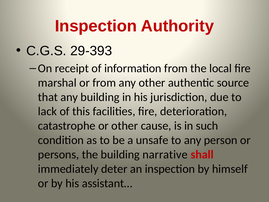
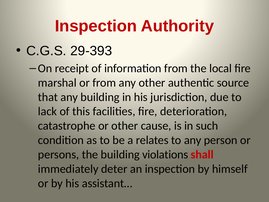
unsafe: unsafe -> relates (152, 140)
narrative: narrative -> violations (165, 154)
